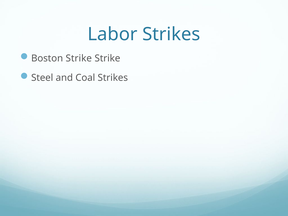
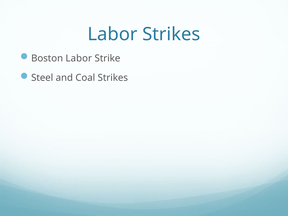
Boston Strike: Strike -> Labor (79, 58)
